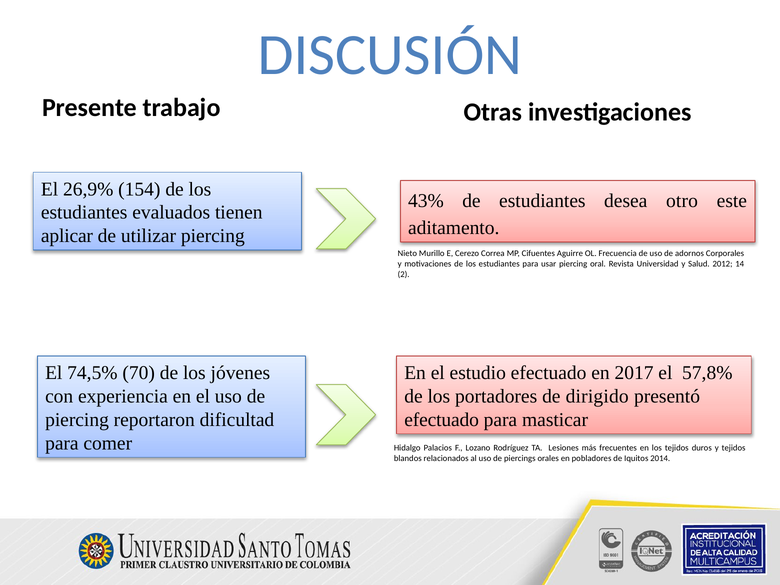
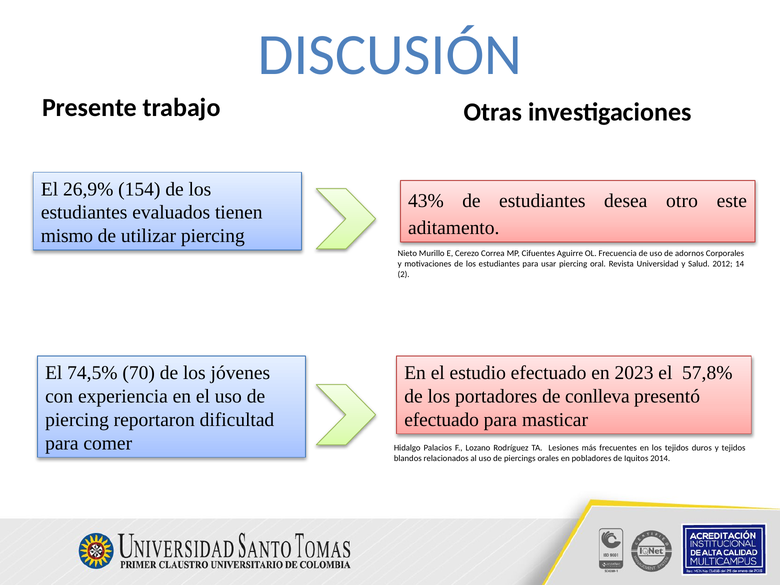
aplicar: aplicar -> mismo (67, 236)
2017: 2017 -> 2023 (634, 373)
dirigido: dirigido -> conlleva (597, 396)
